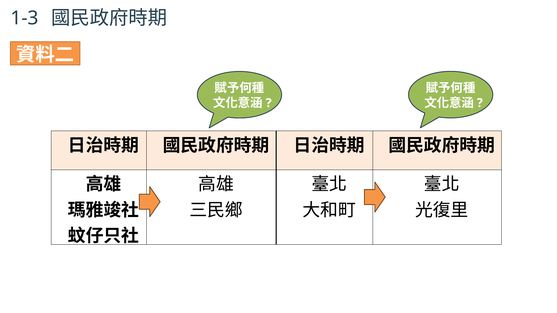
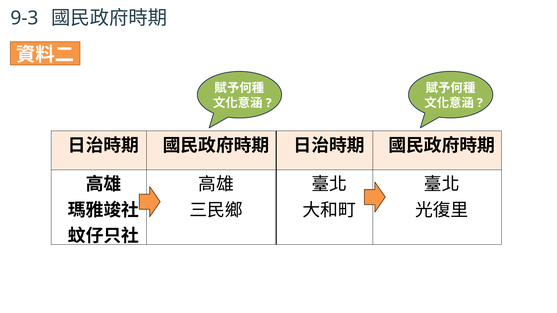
1-3: 1-3 -> 9-3 (25, 18)
